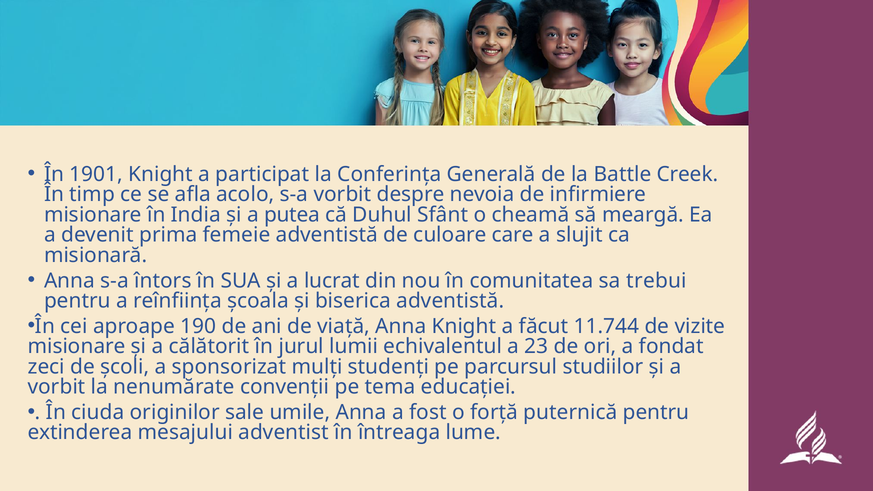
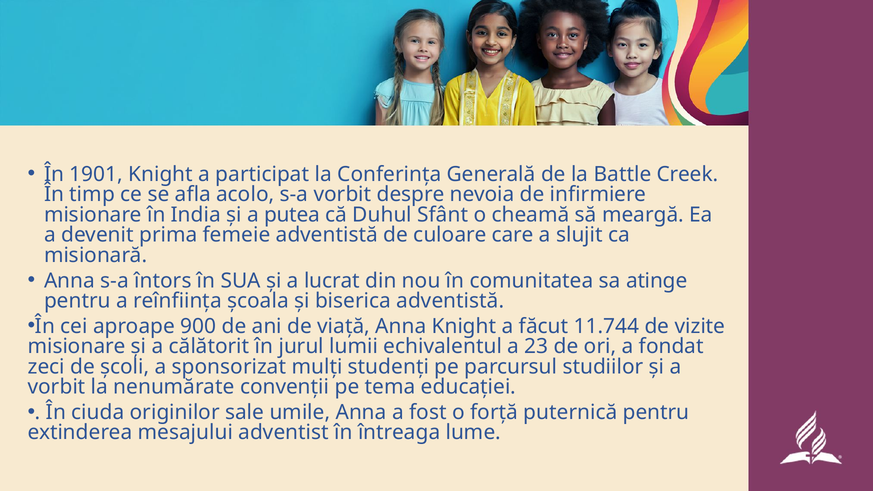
trebui: trebui -> atinge (657, 281)
190: 190 -> 900 (198, 326)
